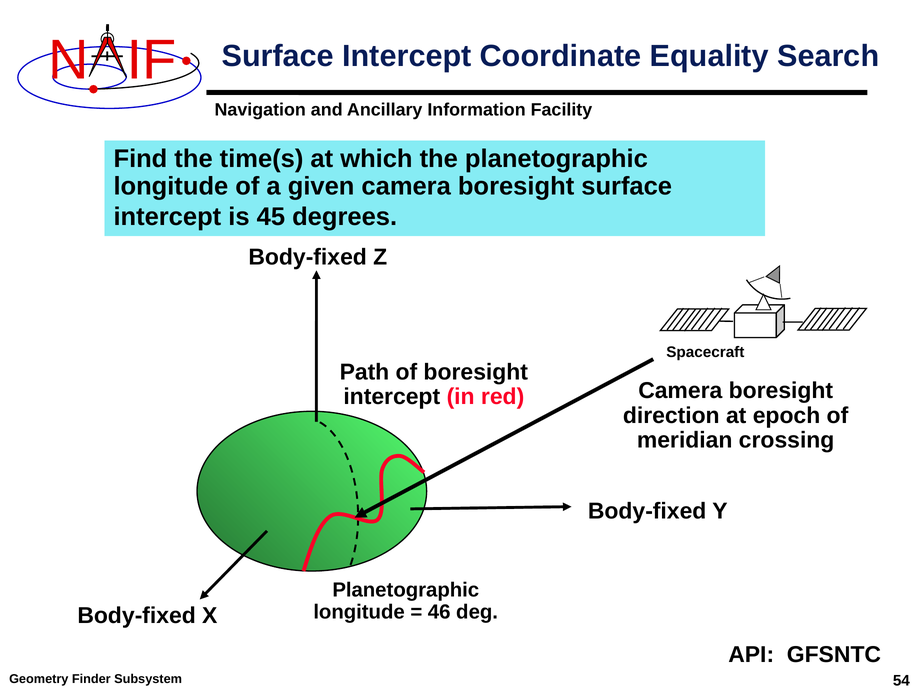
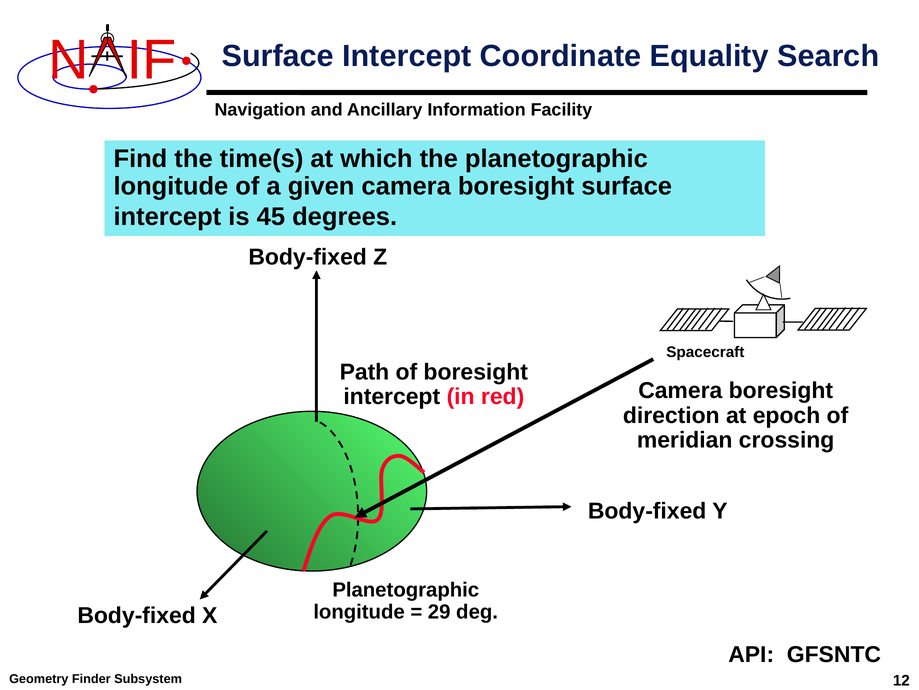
46: 46 -> 29 (439, 612)
54: 54 -> 12 (901, 680)
